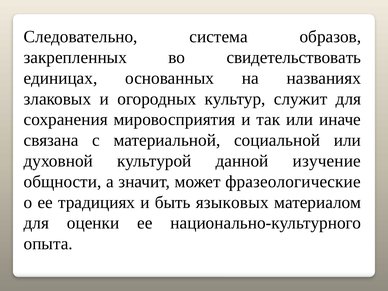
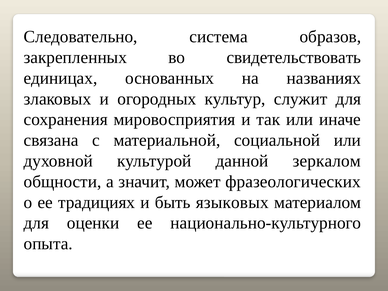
изучение: изучение -> зеркалом (327, 161)
фразеологические: фразеологические -> фразеологических (293, 182)
